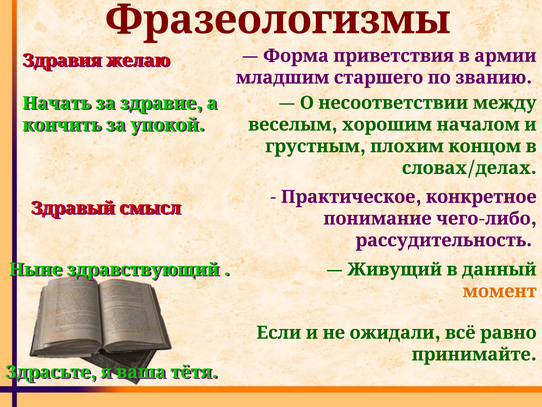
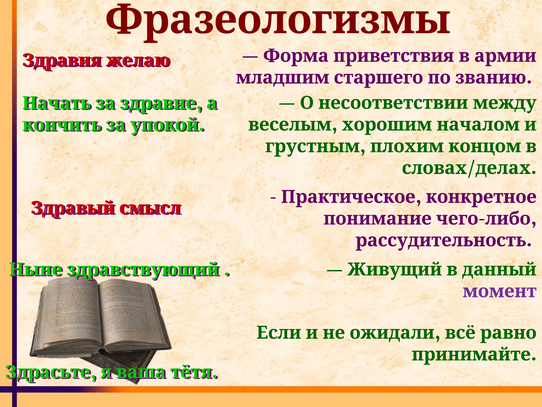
момент colour: orange -> purple (500, 291)
